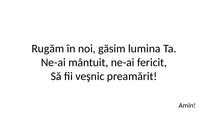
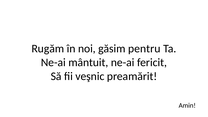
lumina: lumina -> pentru (144, 49)
